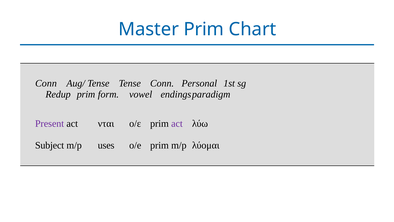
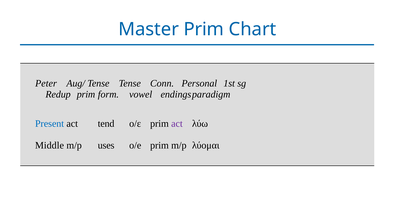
Conn: Conn -> Peter (46, 83)
Present colour: purple -> blue (50, 123)
νται: νται -> tend (106, 123)
Subject: Subject -> Middle (49, 145)
